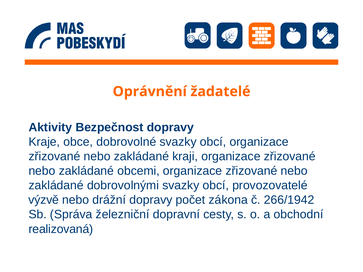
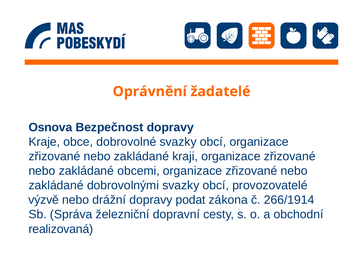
Aktivity: Aktivity -> Osnova (50, 128)
počet: počet -> podat (191, 200)
266/1942: 266/1942 -> 266/1914 (289, 200)
